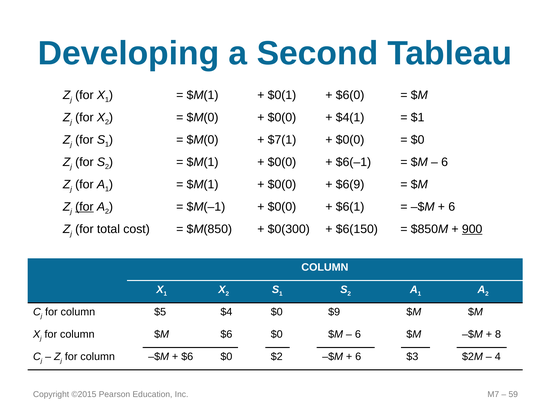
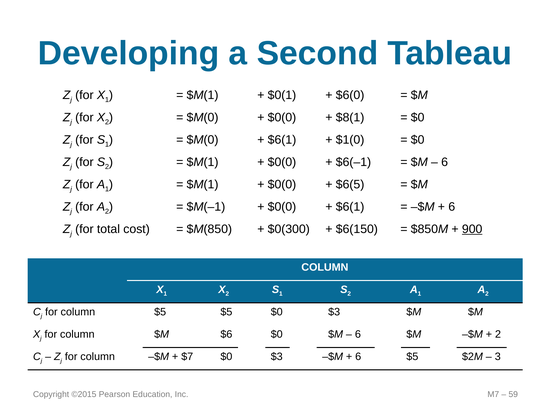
$4(1: $4(1 -> $8(1 (350, 118)
$1: $1 -> $0 (418, 118)
$7(1: $7(1 -> $6(1 (282, 140)
$0(0: $0(0 -> $1(0 (350, 140)
$6(9: $6(9 -> $6(5 (350, 185)
for underline: present -> none (84, 207)
$5 $4: $4 -> $5 (226, 312)
$9: $9 -> $3 (334, 312)
8: 8 -> 2 (498, 334)
$6: $6 -> $7 (187, 357)
$2: $2 -> $3 (277, 357)
6 $3: $3 -> $5 (412, 357)
4: 4 -> 3 (498, 357)
